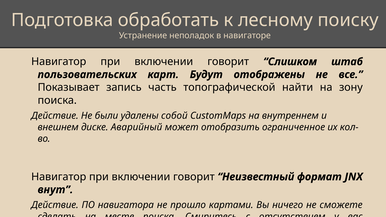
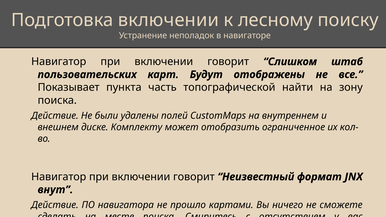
Подготовка обработать: обработать -> включении (168, 20)
запись: запись -> пункта (124, 87)
собой: собой -> полей (174, 116)
Аварийный: Аварийный -> Комплекту (137, 127)
